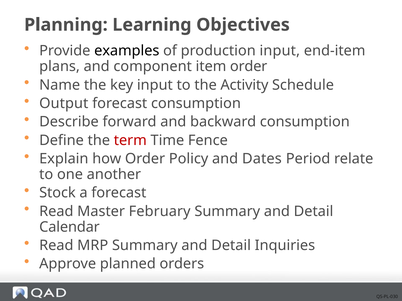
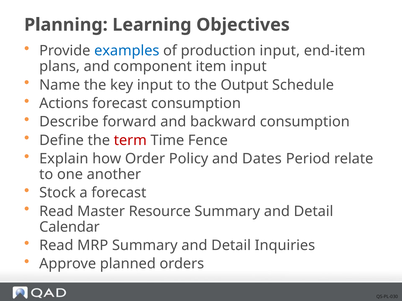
examples colour: black -> blue (127, 51)
item order: order -> input (248, 67)
Activity: Activity -> Output (244, 85)
Output: Output -> Actions (64, 104)
February: February -> Resource (160, 212)
